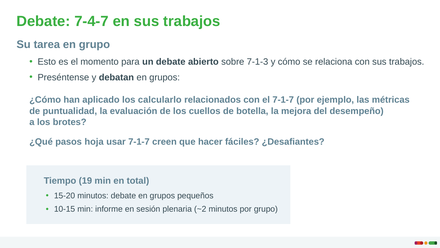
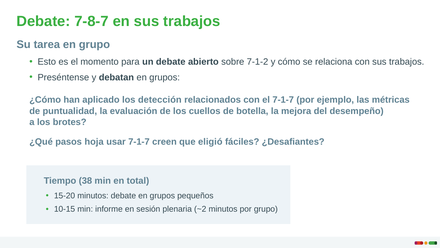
7-4-7: 7-4-7 -> 7-8-7 (92, 21)
7-1-3: 7-1-3 -> 7-1-2 (258, 62)
calcularlo: calcularlo -> detección (160, 100)
hacer: hacer -> eligió (210, 141)
19: 19 -> 38 (85, 180)
